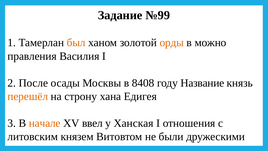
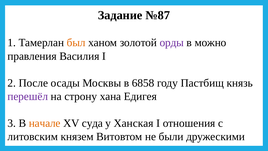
№99: №99 -> №87 (158, 15)
орды colour: orange -> purple (172, 43)
8408: 8408 -> 6858 (143, 83)
Название: Название -> Пастбищ (202, 83)
перешёл colour: orange -> purple (28, 96)
ввел: ввел -> суда (92, 123)
